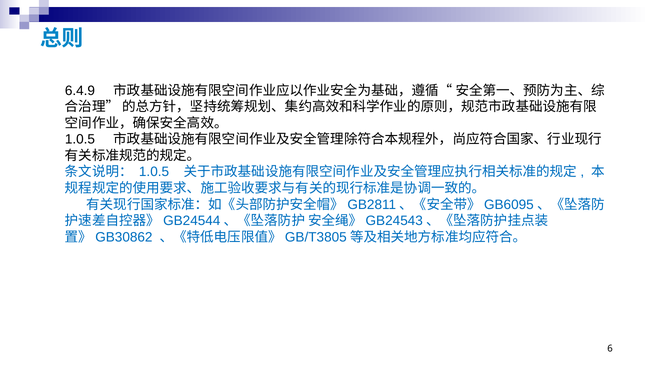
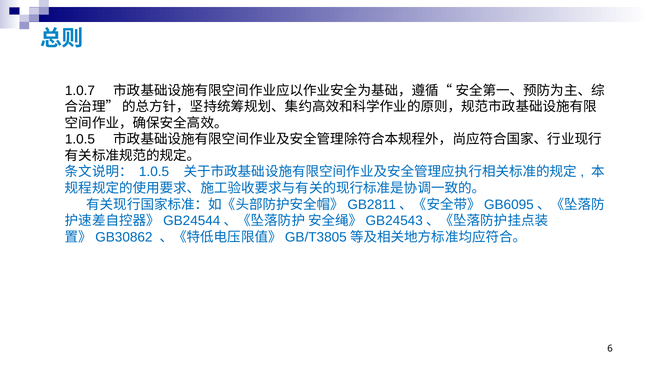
6.4.9: 6.4.9 -> 1.0.7 (80, 91)
